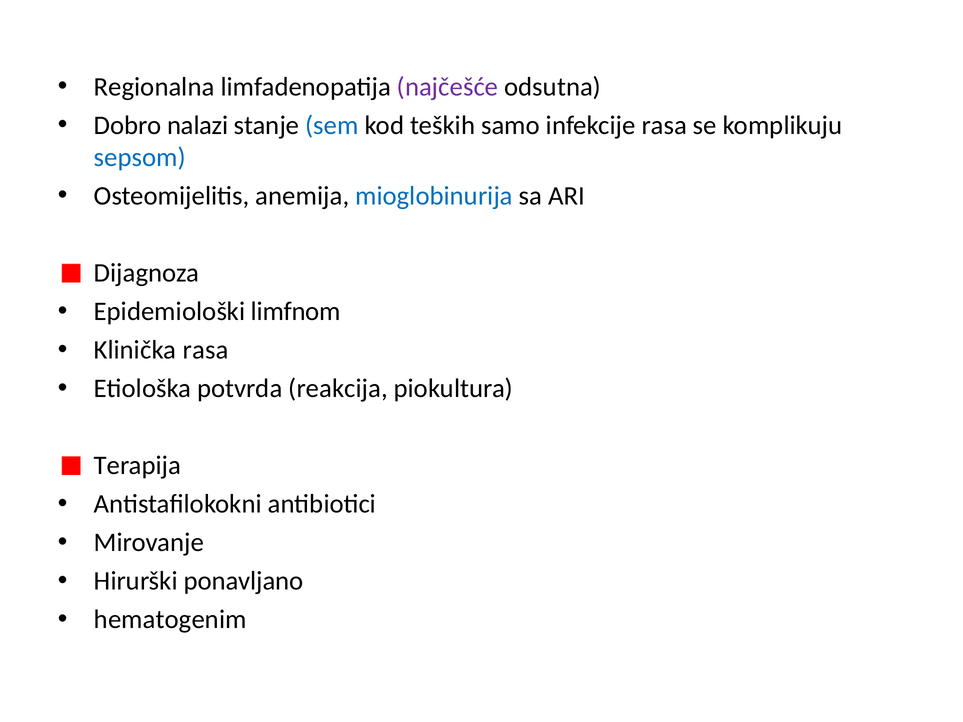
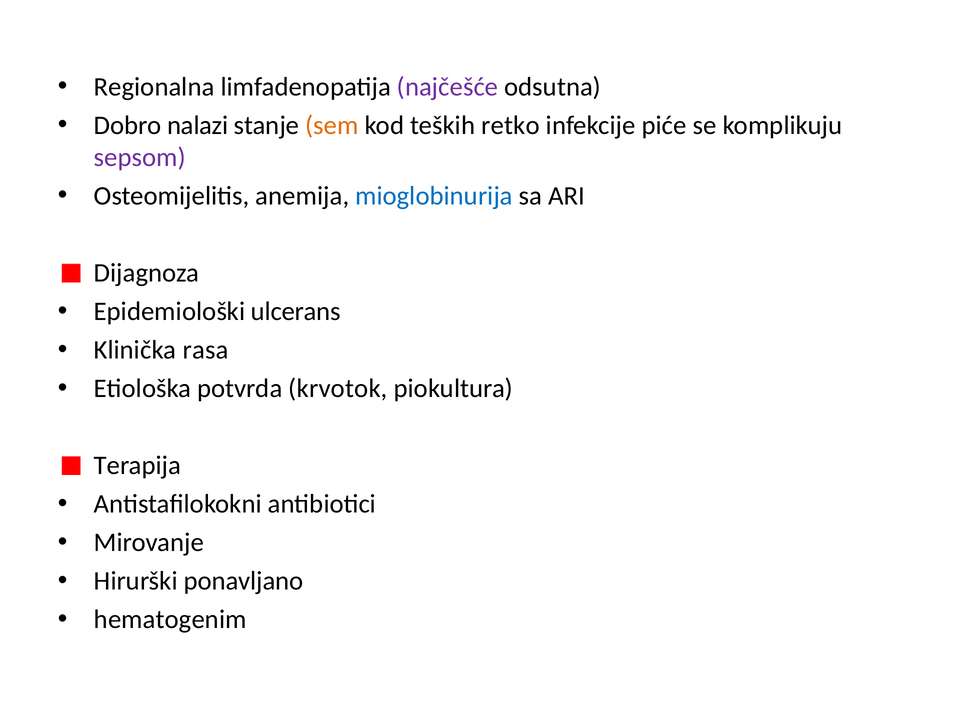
sem colour: blue -> orange (332, 125)
samo: samo -> retko (510, 125)
infekcije rasa: rasa -> piće (664, 125)
sepsom colour: blue -> purple (140, 158)
limfnom: limfnom -> ulcerans (296, 312)
reakcija: reakcija -> krvotok (338, 389)
